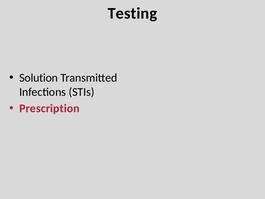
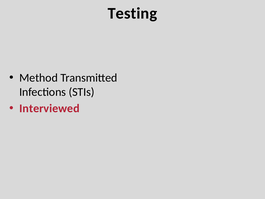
Solution: Solution -> Method (39, 78)
Prescription: Prescription -> Interviewed (49, 108)
